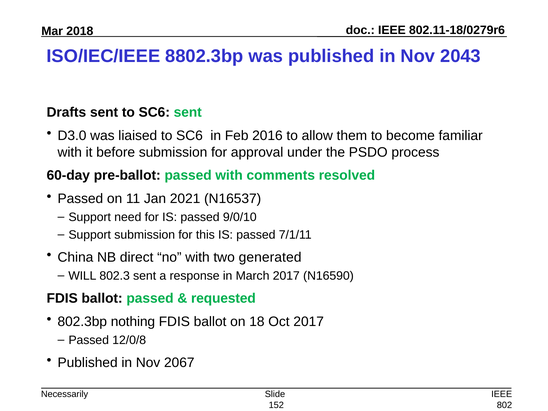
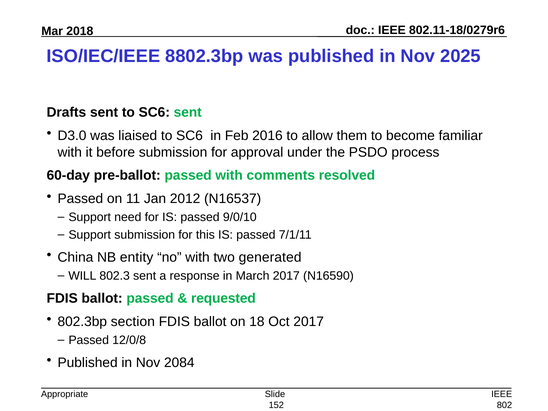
2043: 2043 -> 2025 (461, 56)
2021: 2021 -> 2012 (185, 199)
direct: direct -> entity (137, 257)
nothing: nothing -> section (133, 322)
2067: 2067 -> 2084 (179, 363)
Necessarily: Necessarily -> Appropriate (65, 394)
